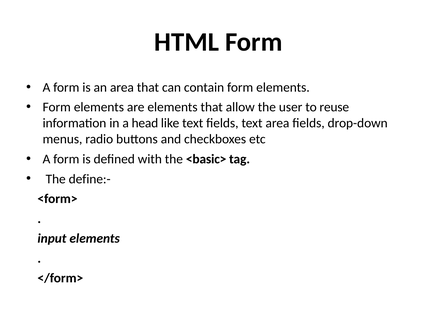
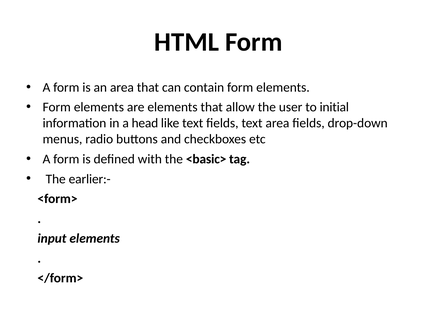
reuse: reuse -> initial (334, 108)
define:-: define:- -> earlier:- (90, 179)
